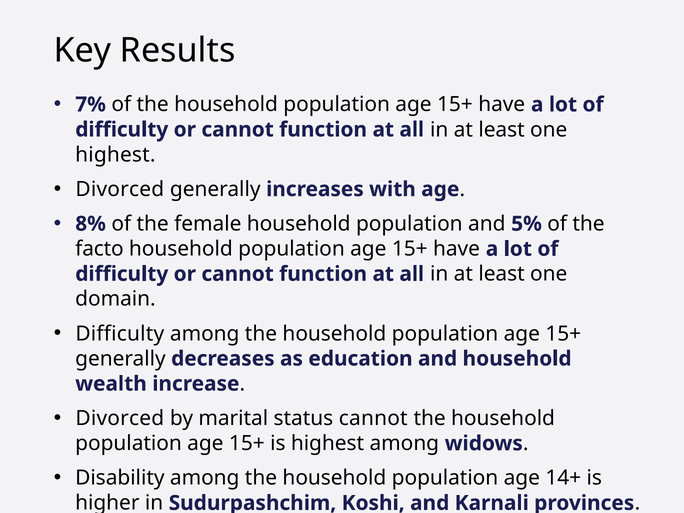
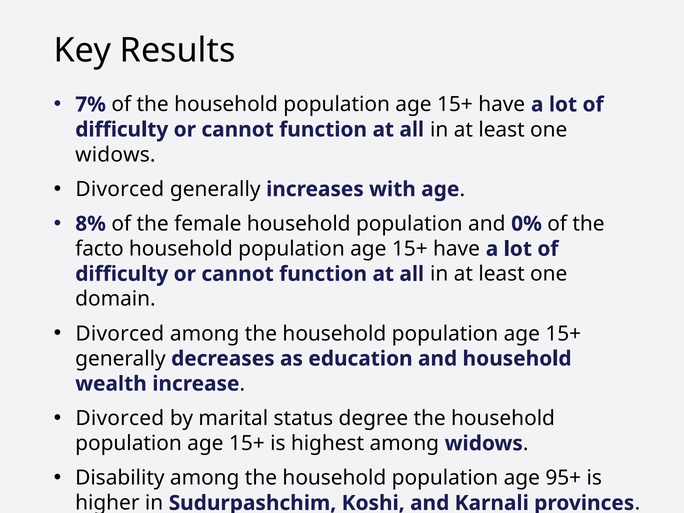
highest: highest -> widows (115, 155)
5%: 5% -> 0% (527, 224)
Difficulty: Difficulty -> Divorced (120, 334)
status cannot: cannot -> degree (373, 418)
14+: 14+ -> 95+ (563, 478)
